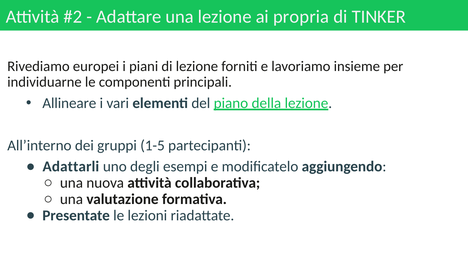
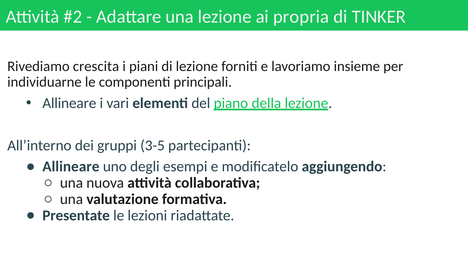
europei: europei -> crescita (96, 66)
1-5: 1-5 -> 3-5 (153, 146)
Adattarli: Adattarli -> Allineare (71, 167)
